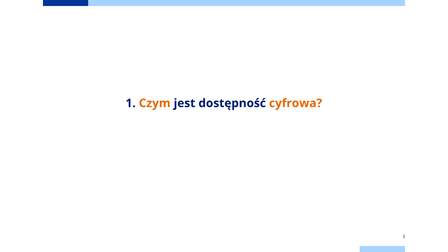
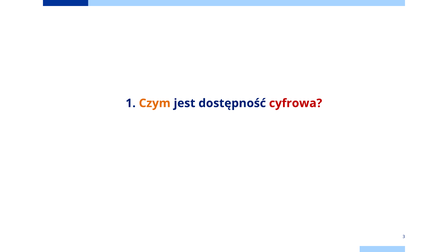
cyfrowa colour: orange -> red (296, 103)
